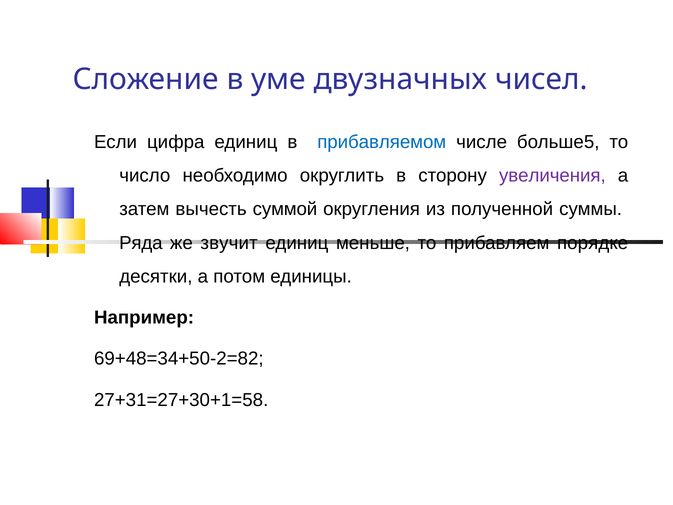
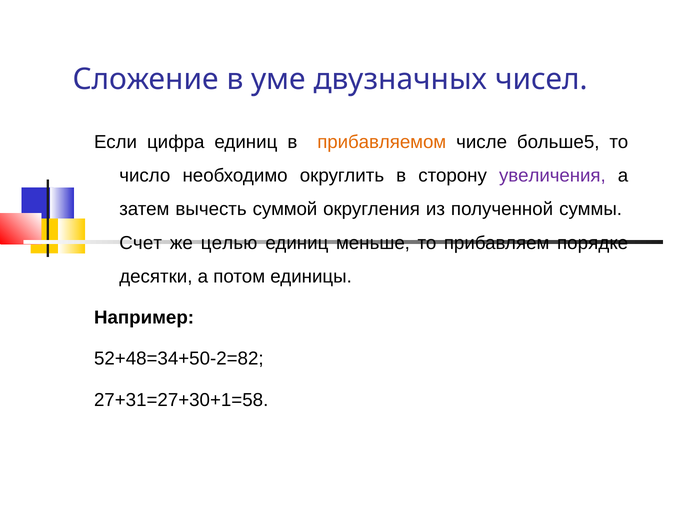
прибавляемом colour: blue -> orange (382, 142)
Ряда: Ряда -> Счет (141, 243)
звучит: звучит -> целью (229, 243)
69+48=34+50-2=82: 69+48=34+50-2=82 -> 52+48=34+50-2=82 (179, 359)
